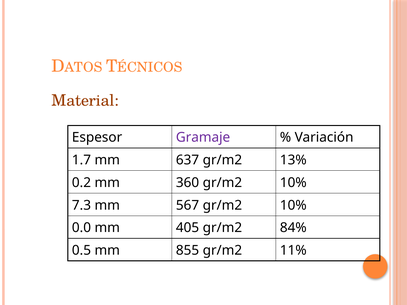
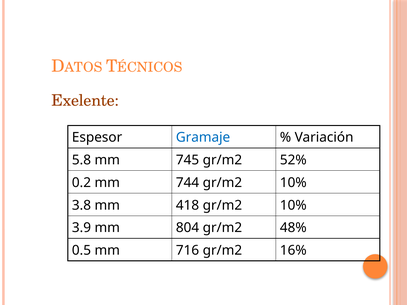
Material: Material -> Exelente (85, 101)
Gramaje colour: purple -> blue (203, 138)
1.7: 1.7 -> 5.8 (81, 160)
637: 637 -> 745 (188, 160)
13%: 13% -> 52% (293, 160)
360: 360 -> 744 (188, 183)
7.3: 7.3 -> 3.8 (81, 205)
567: 567 -> 418 (188, 205)
0.0: 0.0 -> 3.9 (81, 228)
405: 405 -> 804 (188, 228)
84%: 84% -> 48% (293, 228)
855: 855 -> 716 (188, 251)
11%: 11% -> 16% (293, 251)
